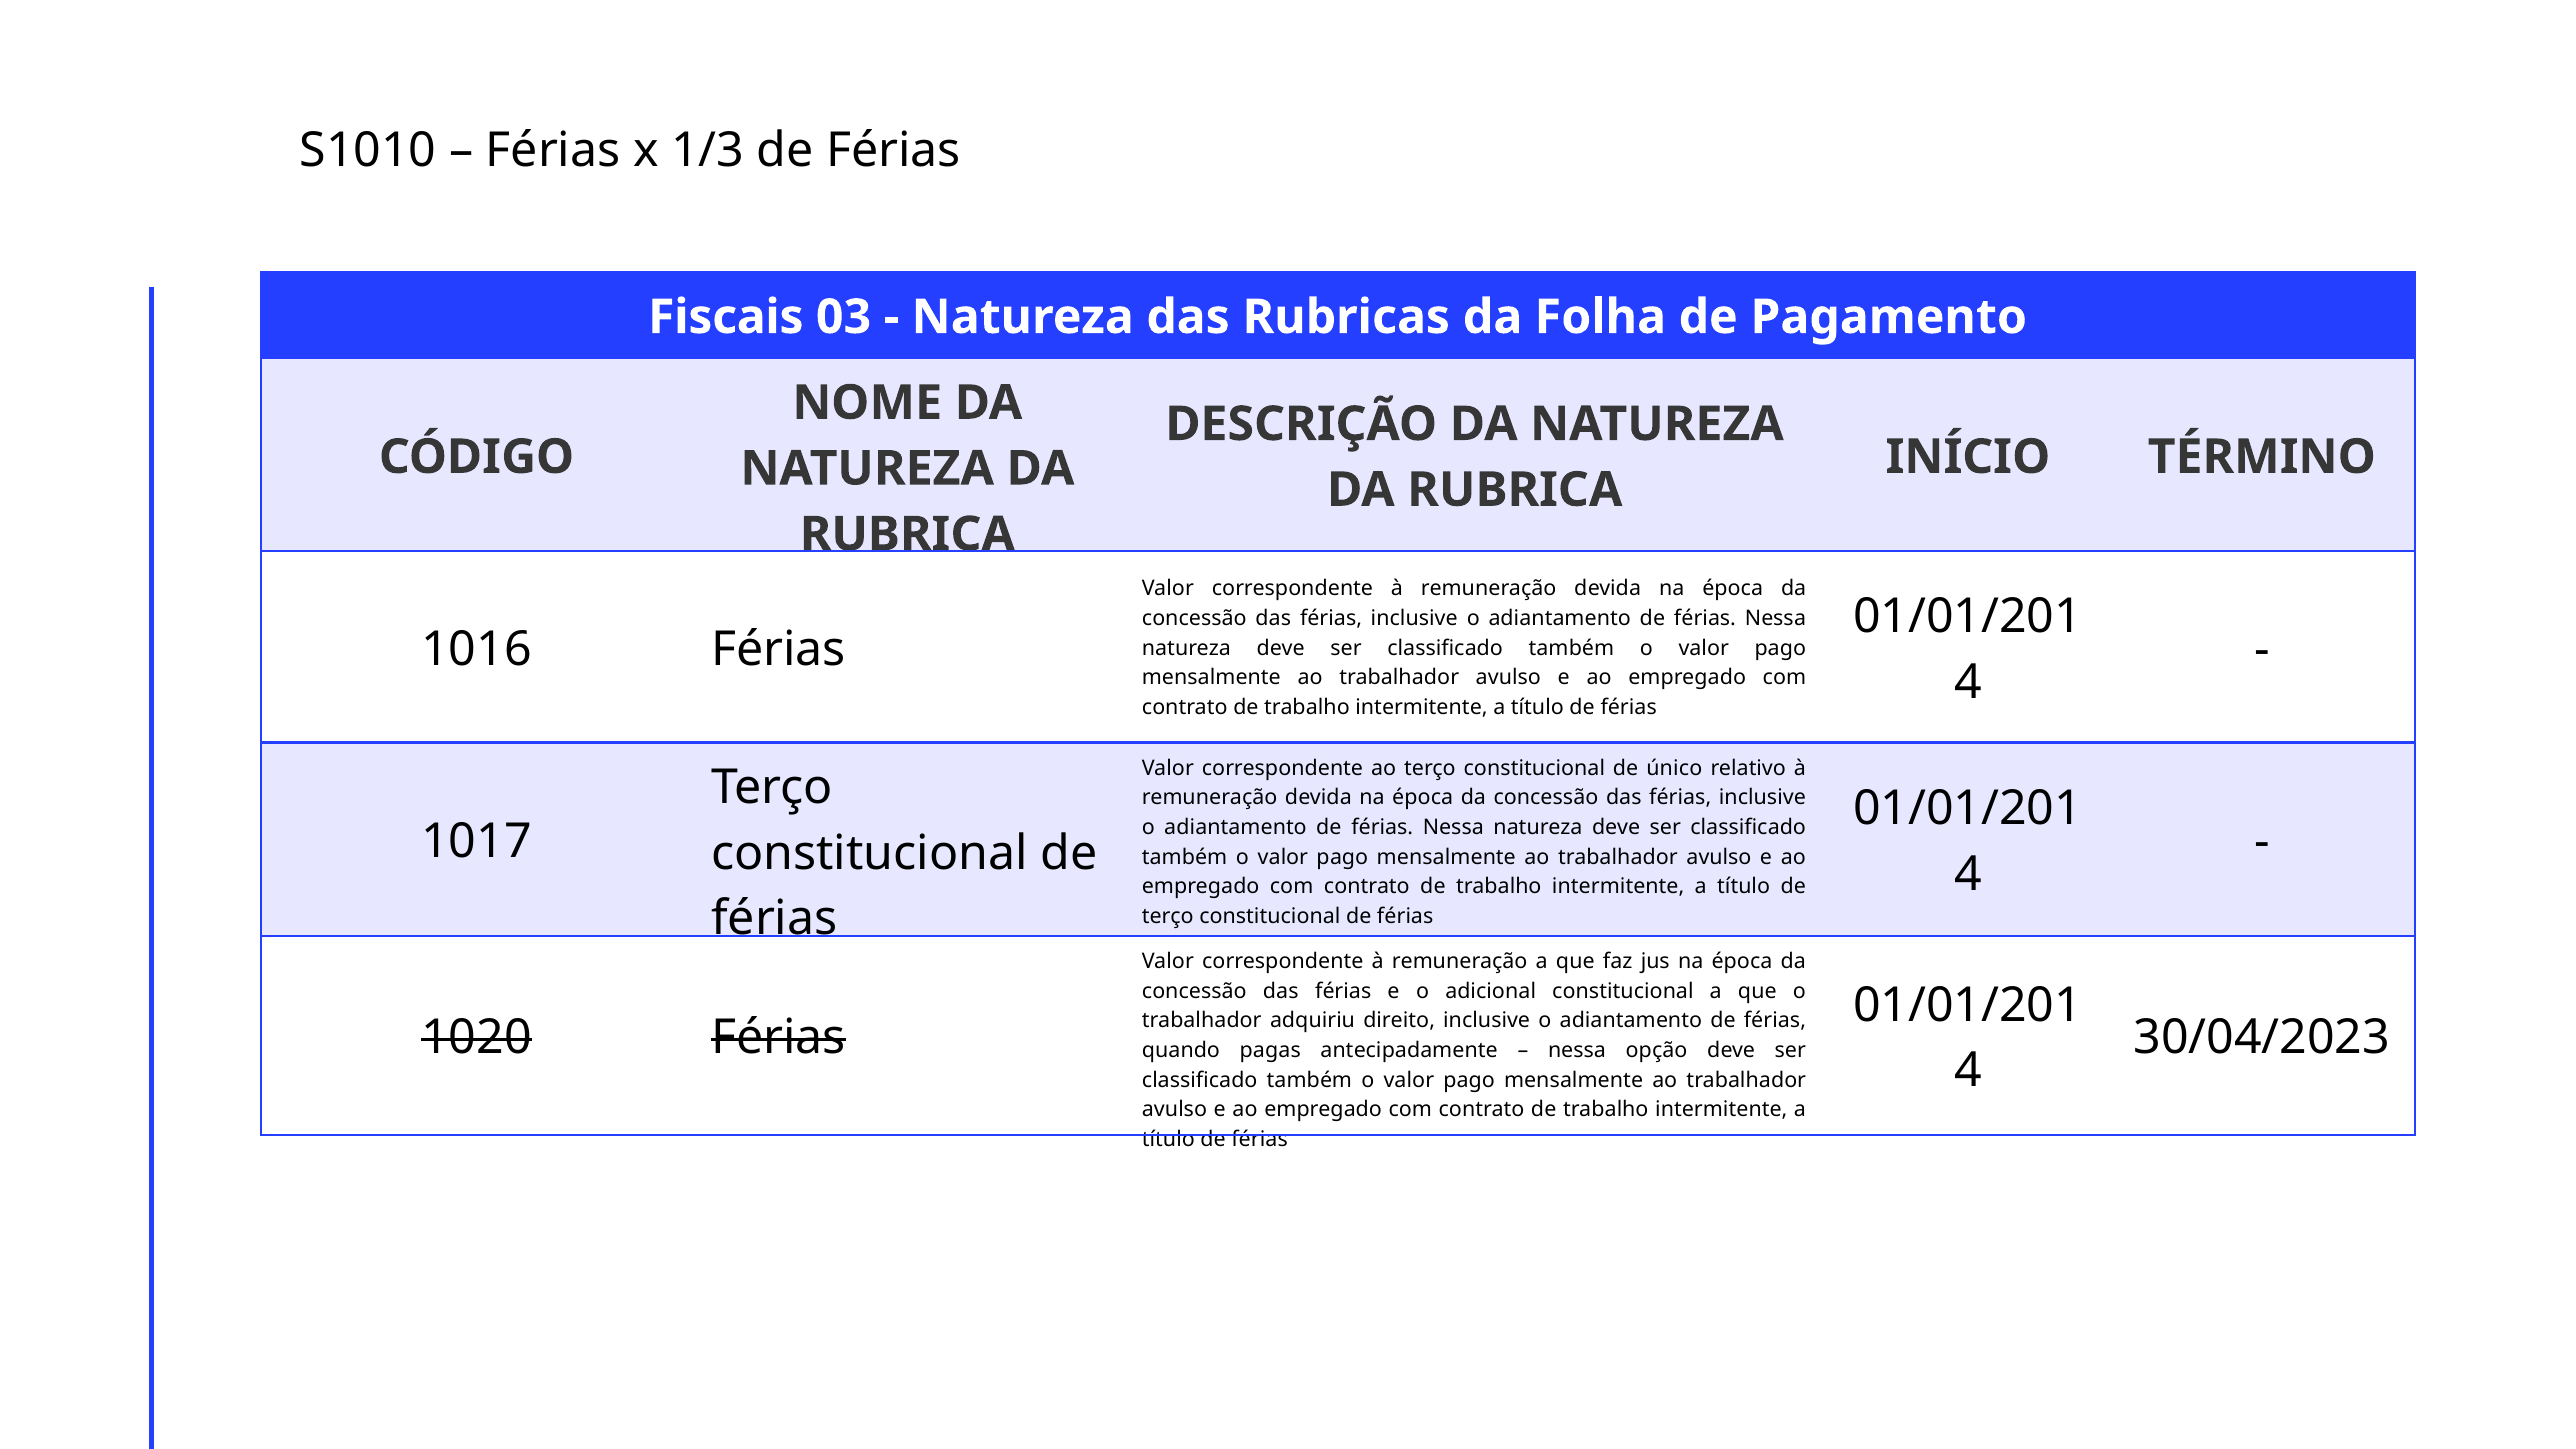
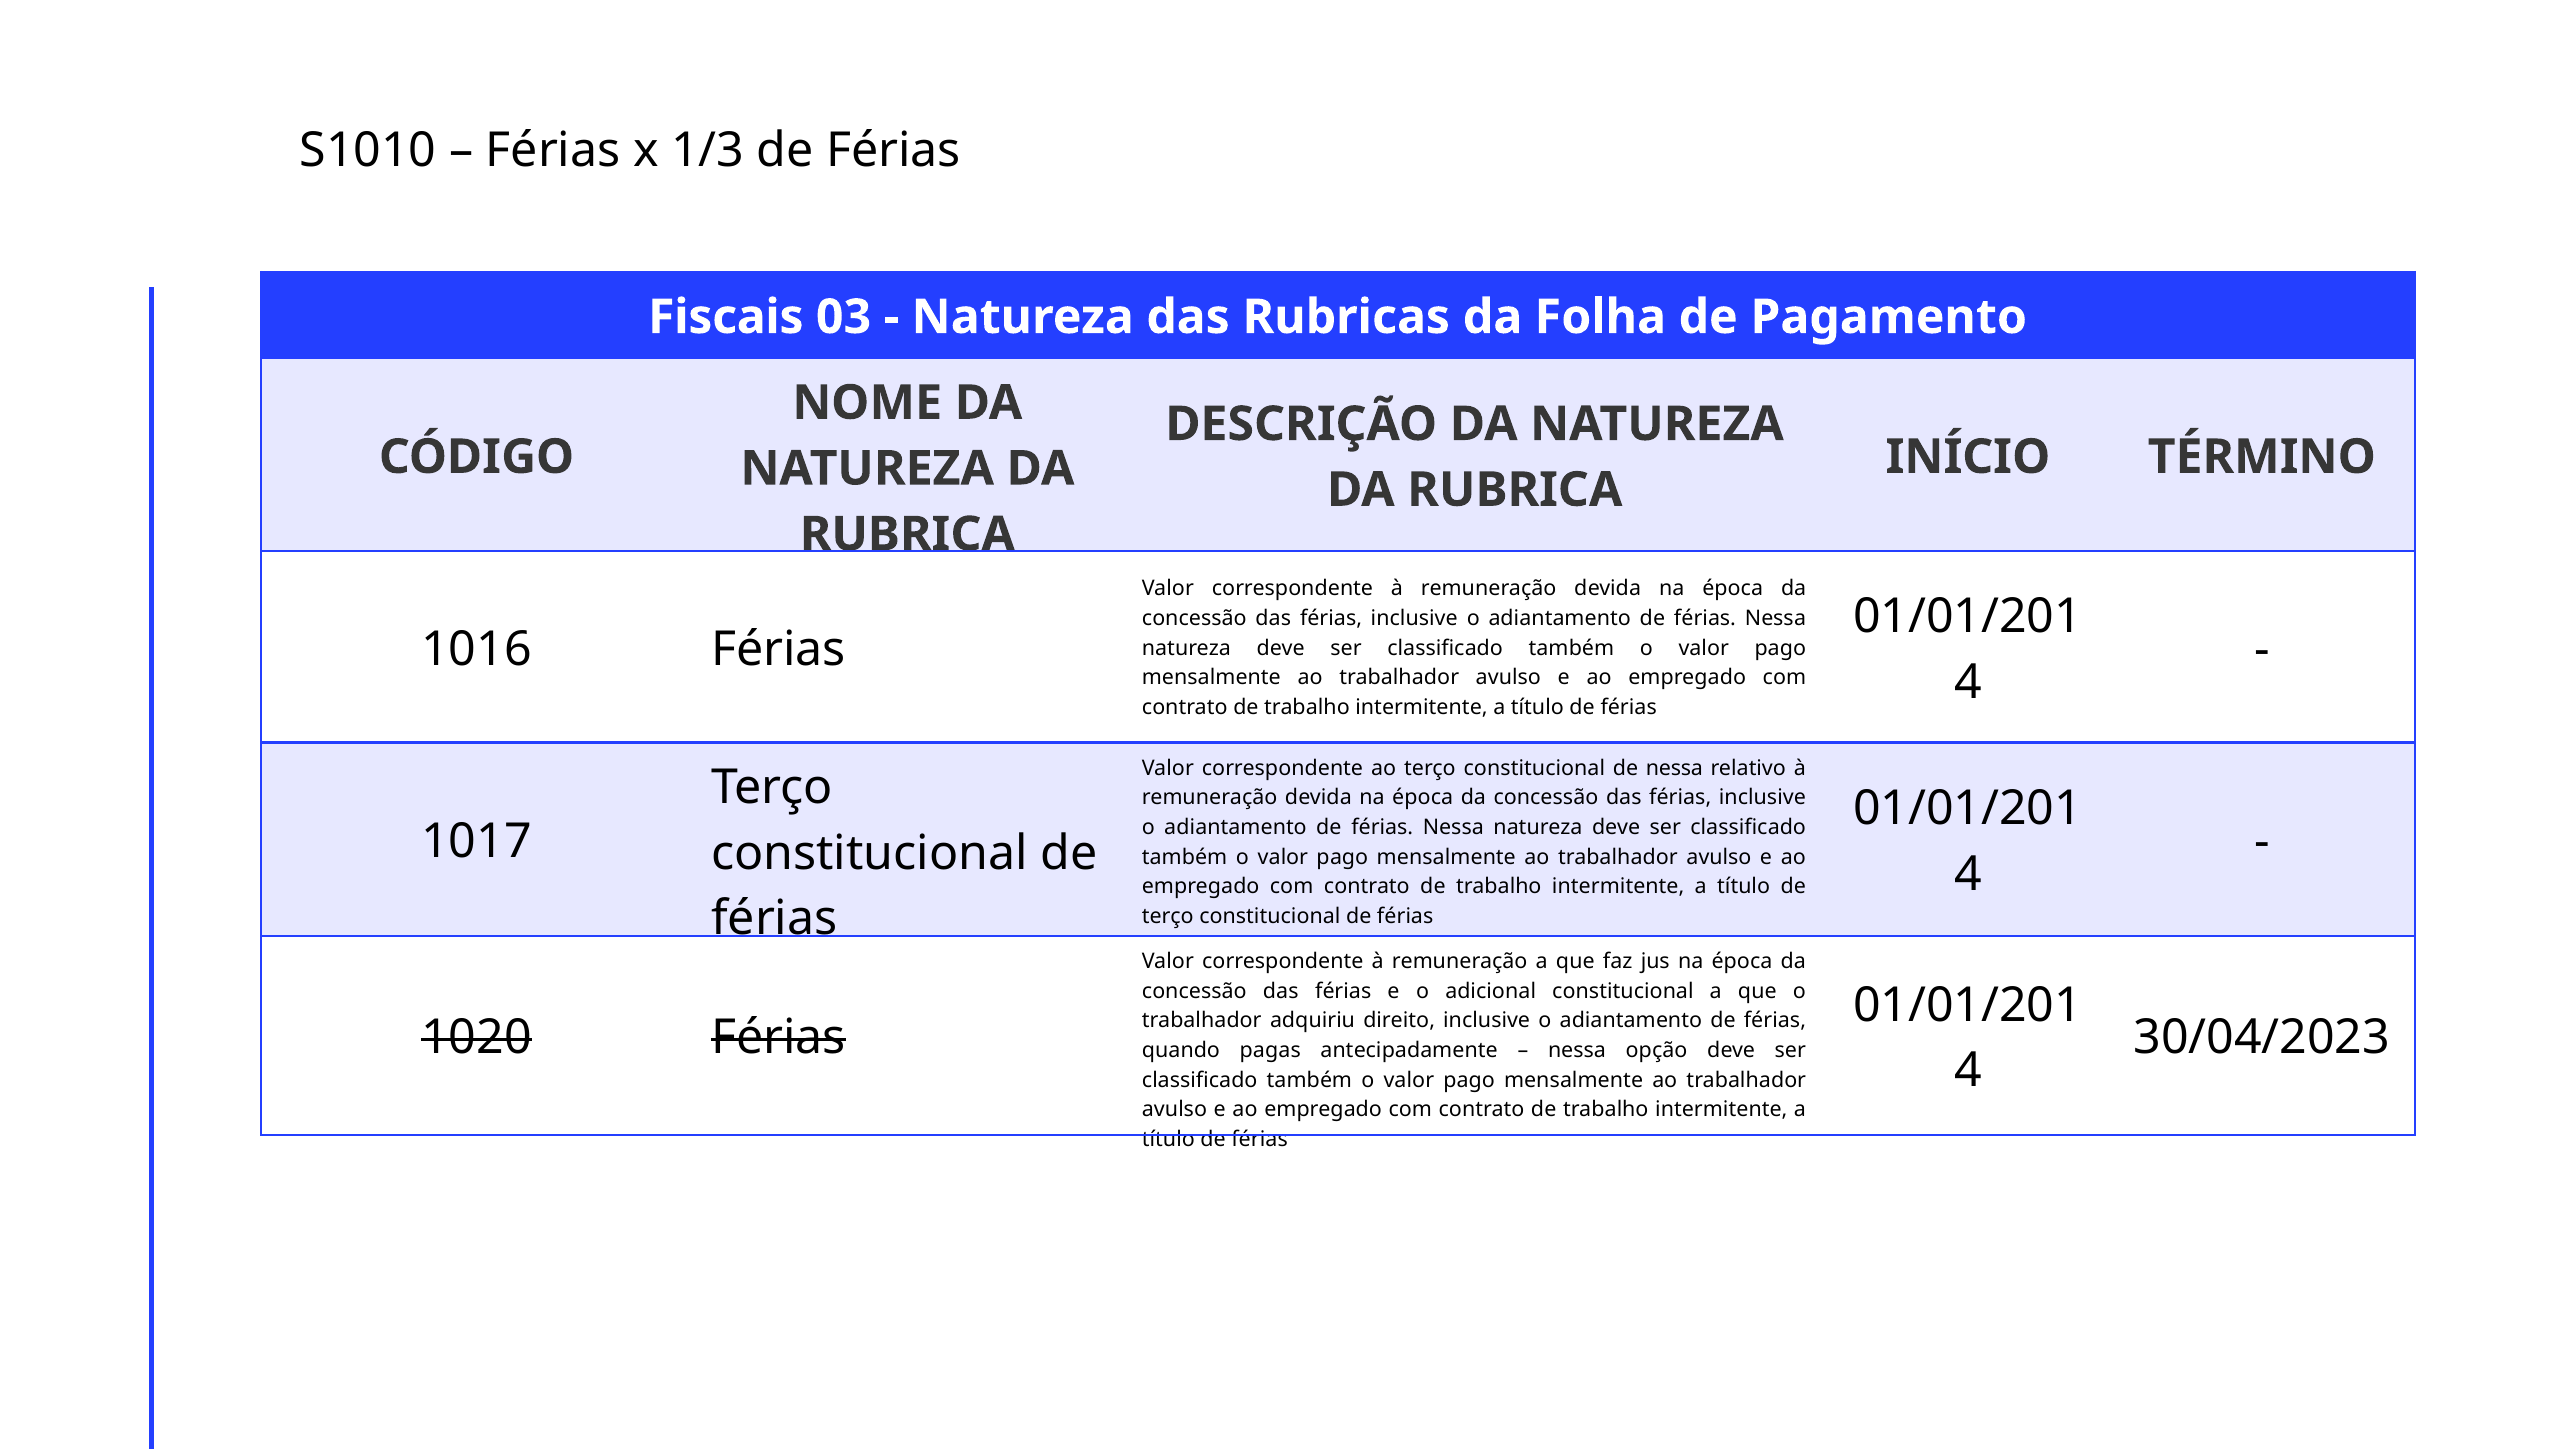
de único: único -> nessa (1674, 768)
